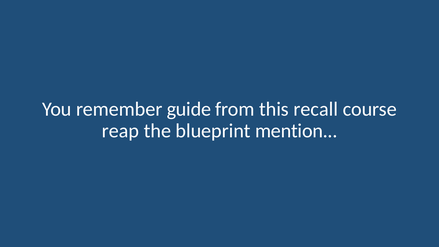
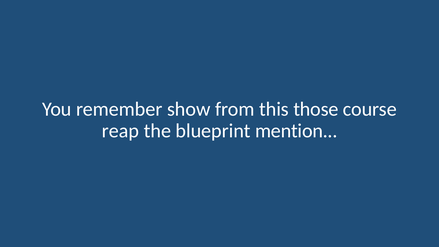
guide: guide -> show (189, 109)
recall: recall -> those (316, 109)
